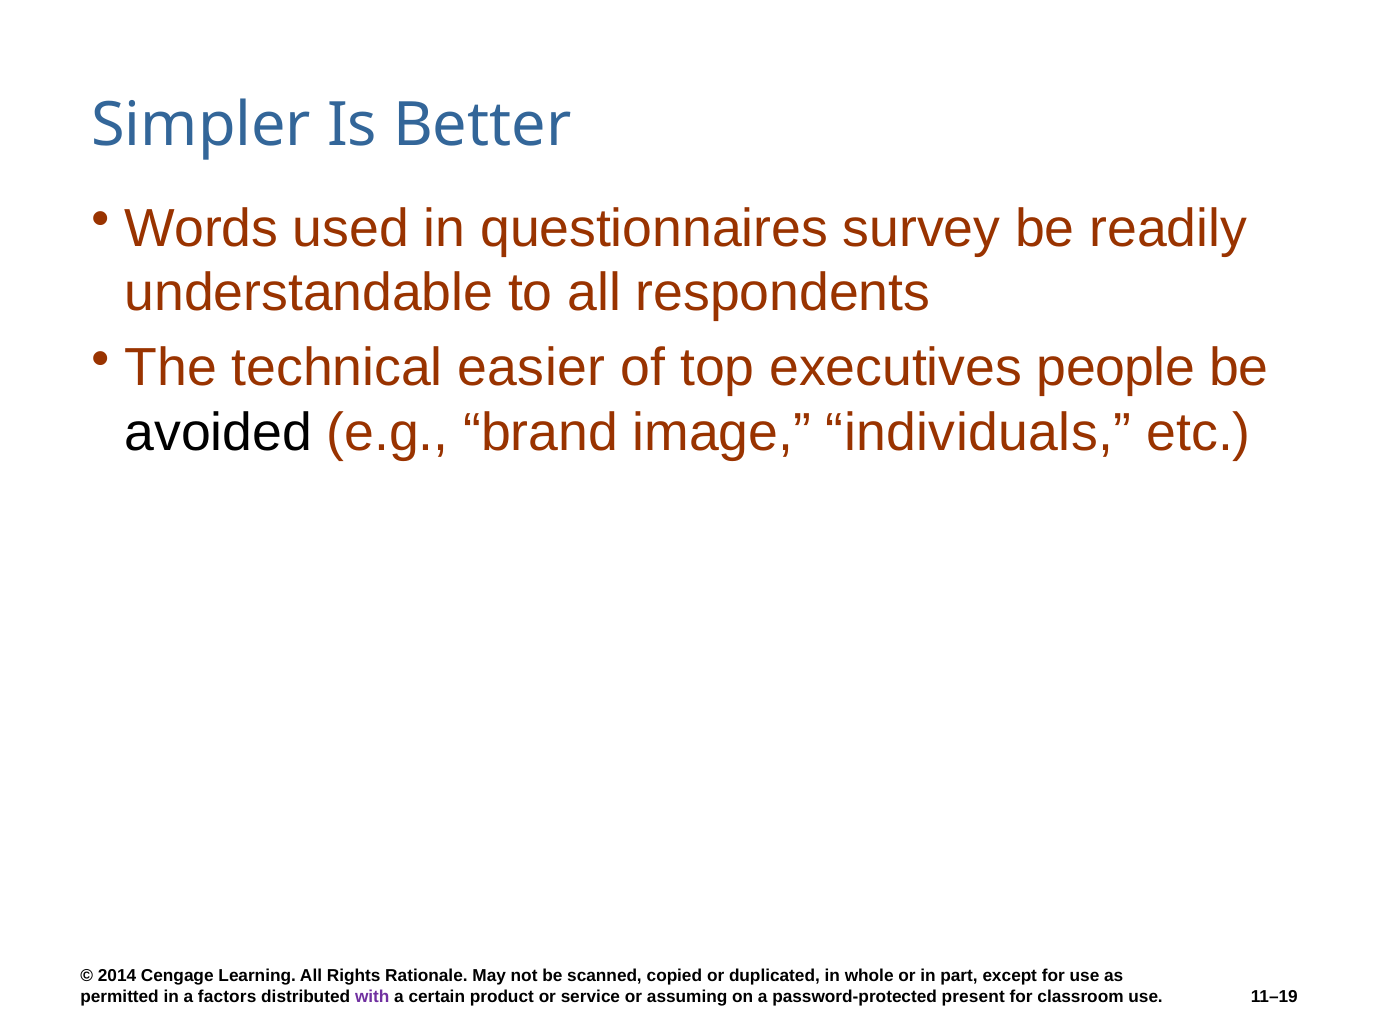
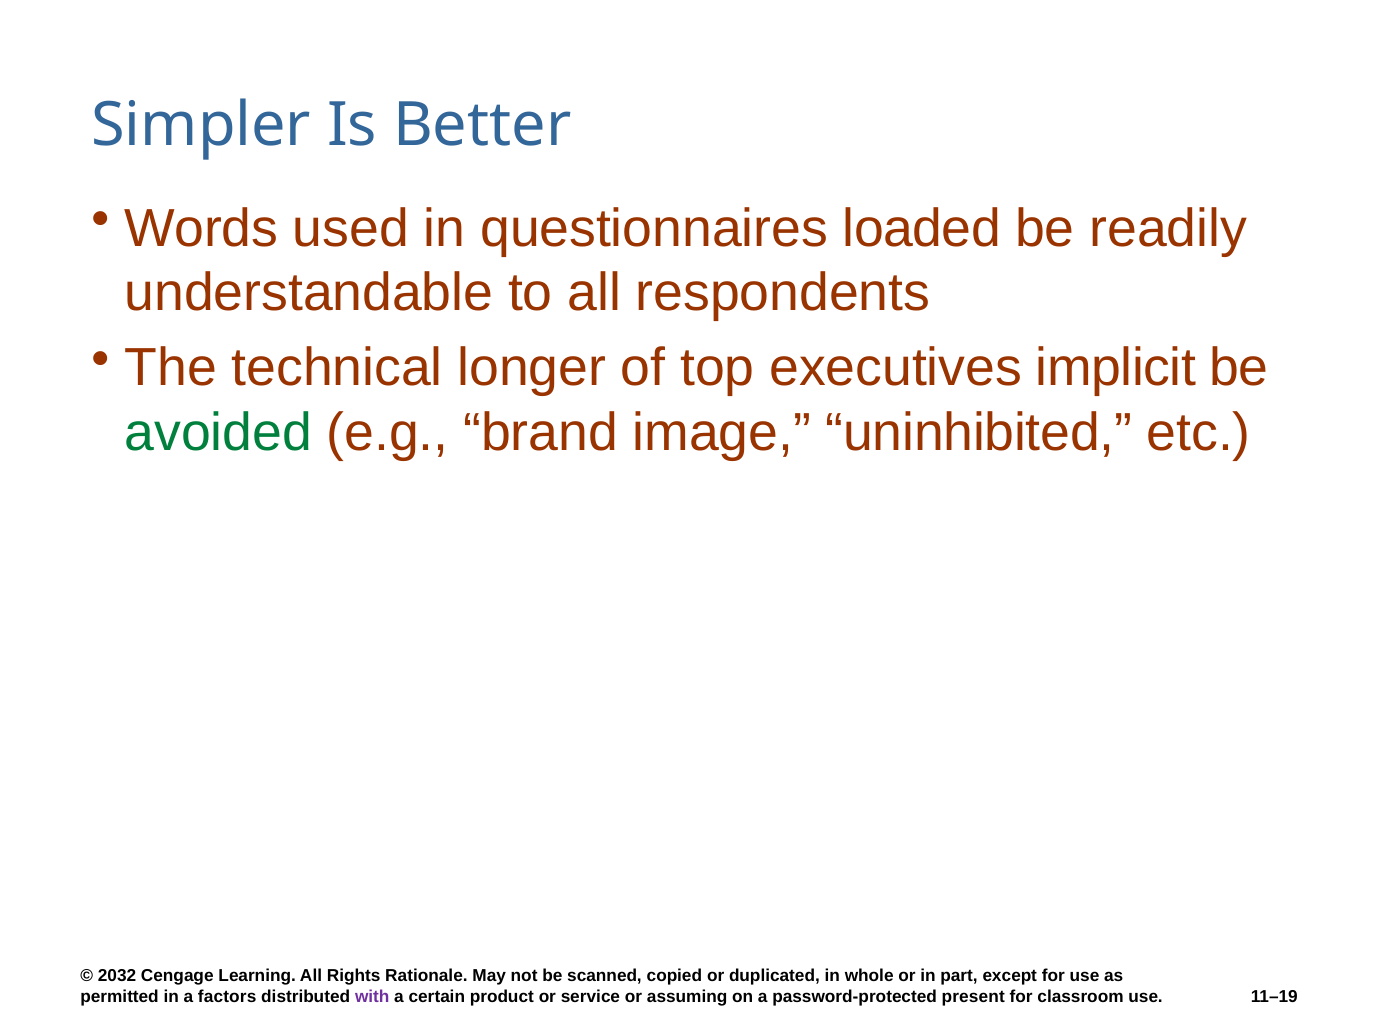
survey: survey -> loaded (922, 229)
easier: easier -> longer (532, 368)
people: people -> implicit (1116, 368)
avoided colour: black -> green (218, 433)
individuals: individuals -> uninhibited (979, 433)
2014: 2014 -> 2032 (117, 976)
